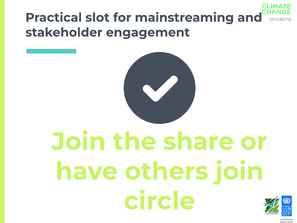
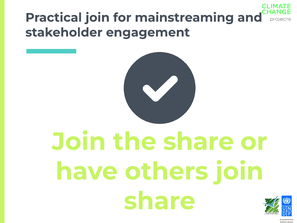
Practical slot: slot -> join (98, 18)
circle: circle -> share (160, 201)
